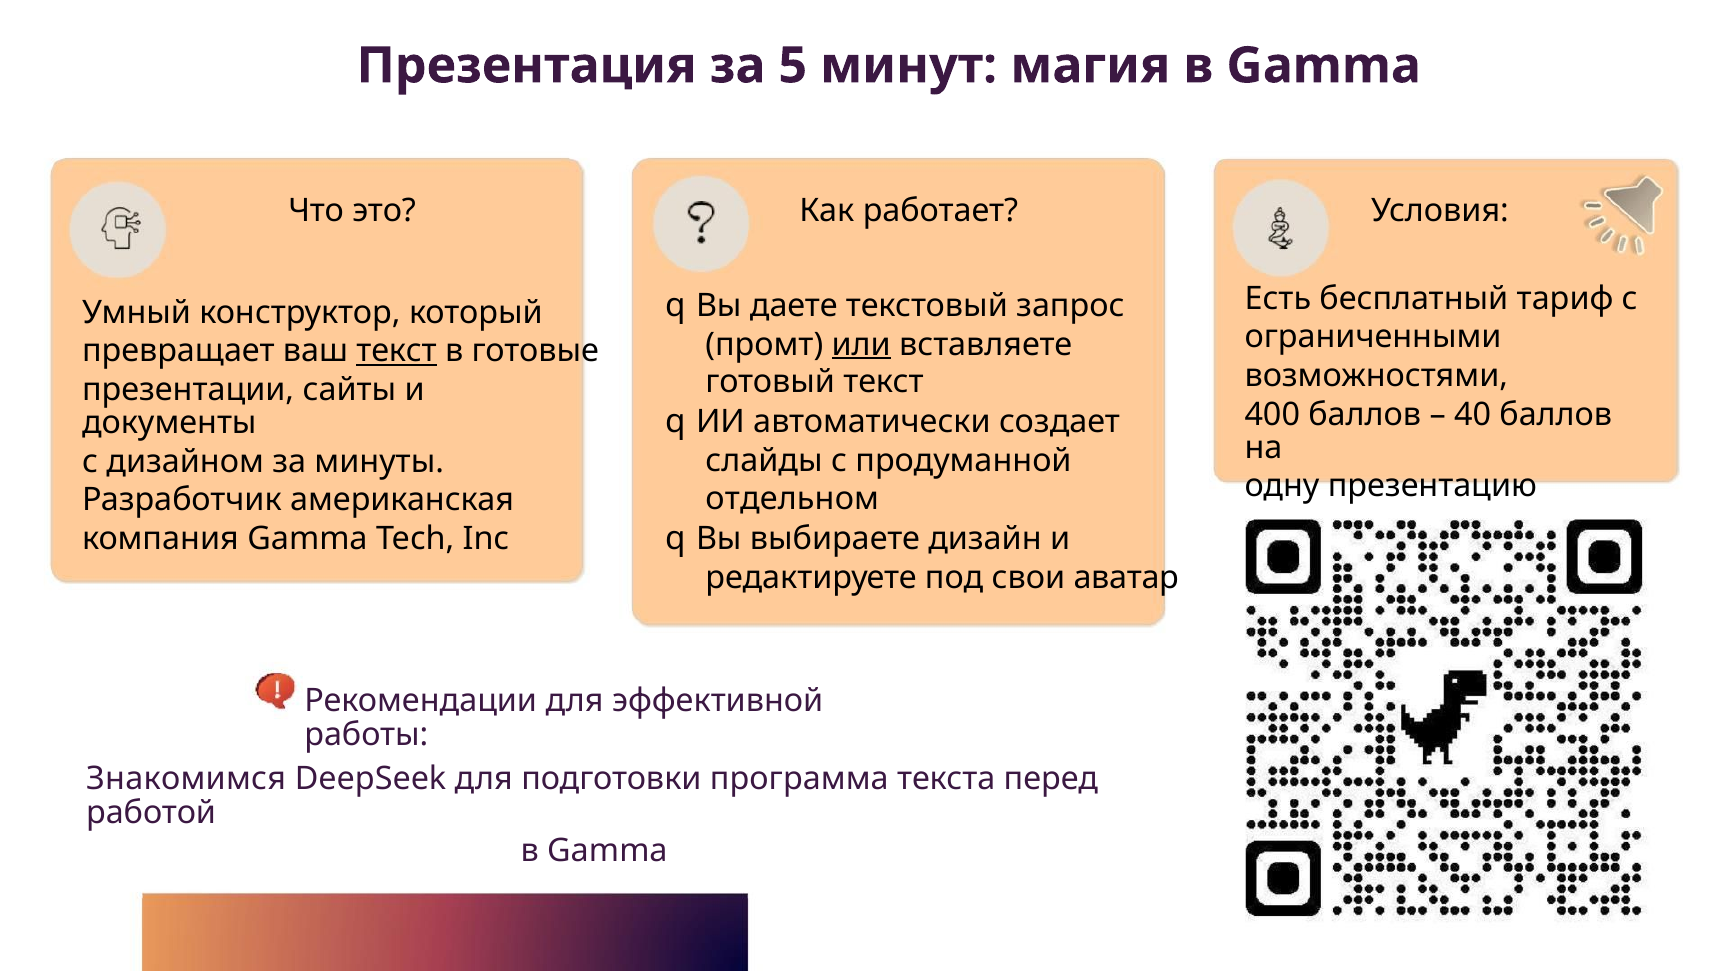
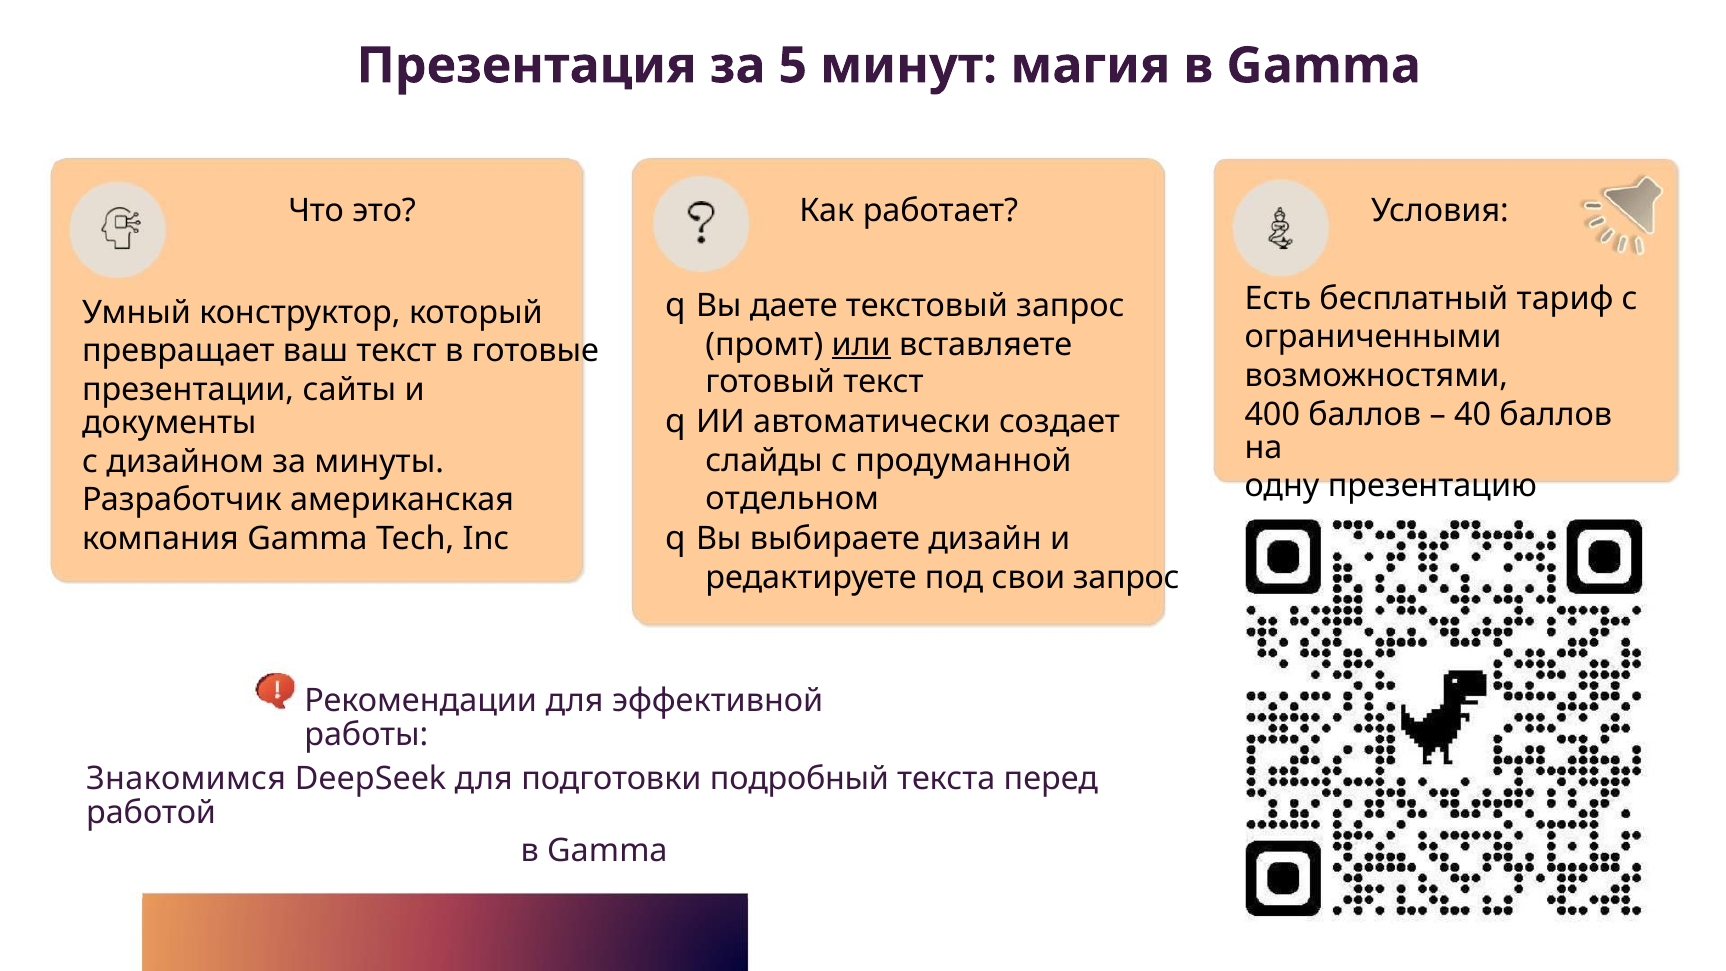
текст underline: present -> none (397, 351)
свои аватар: аватар -> запрос (1126, 577)
программа: программа -> подробный (800, 779)
